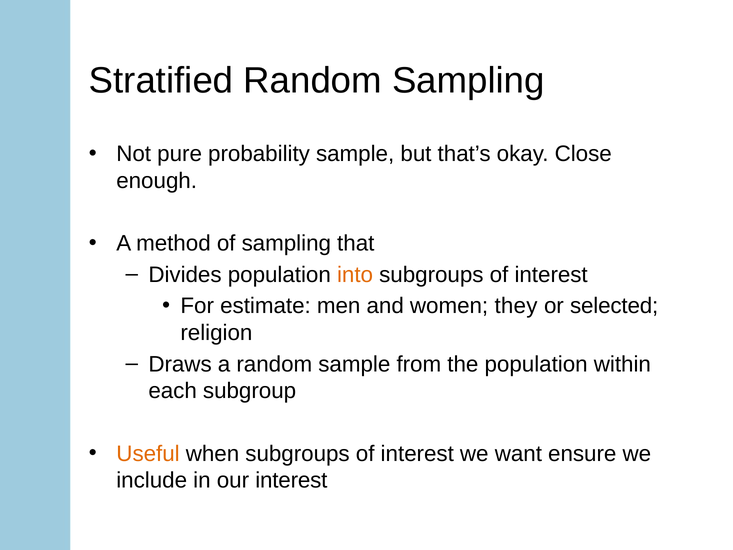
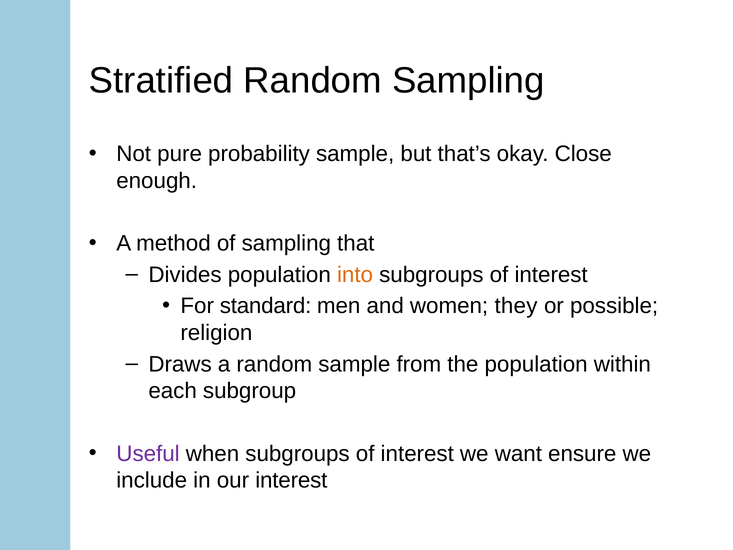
estimate: estimate -> standard (266, 306)
selected: selected -> possible (614, 306)
Useful colour: orange -> purple (148, 453)
